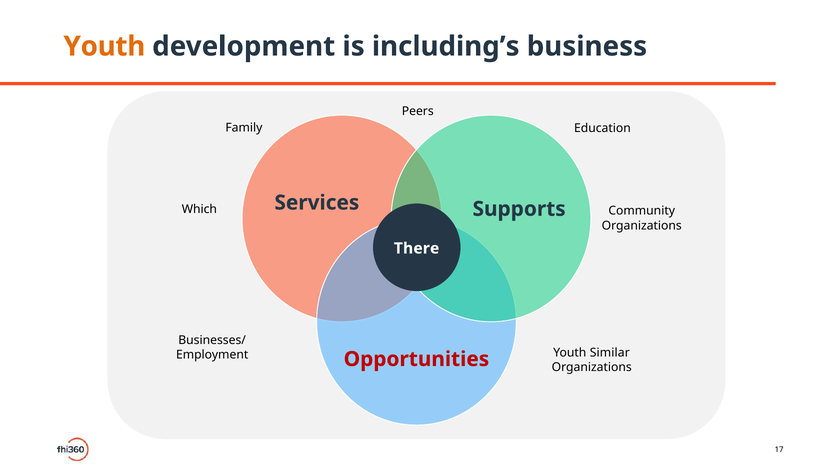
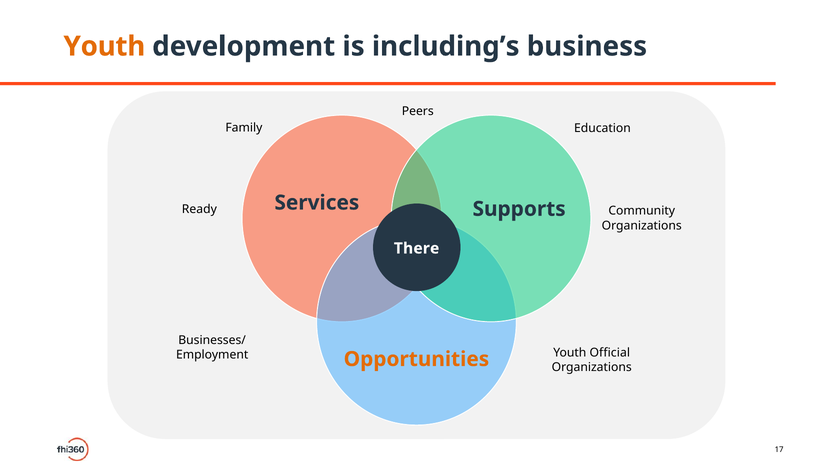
Which: Which -> Ready (199, 209)
Similar: Similar -> Official (610, 352)
Opportunities colour: red -> orange (416, 359)
